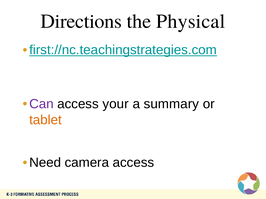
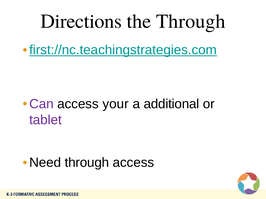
the Physical: Physical -> Through (191, 21)
summary: summary -> additional (171, 104)
tablet colour: orange -> purple (45, 120)
Need camera: camera -> through (87, 163)
